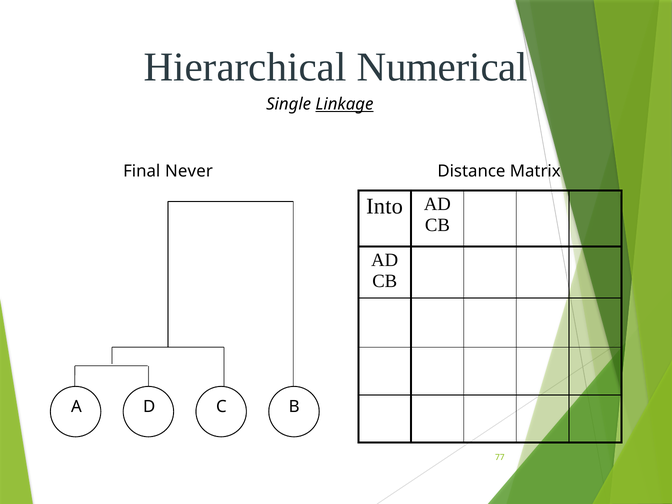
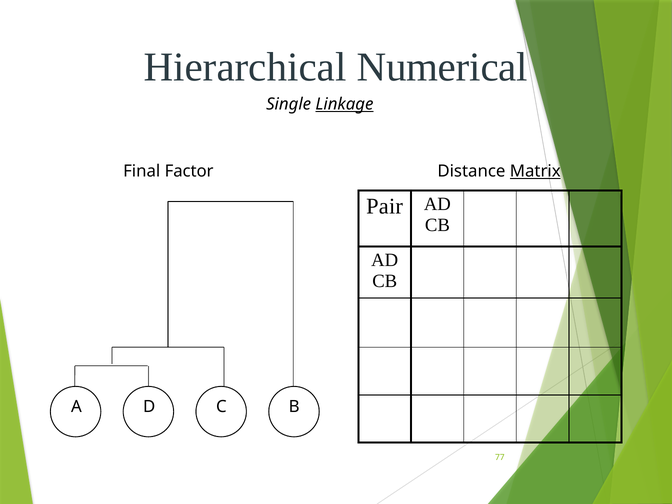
Never: Never -> Factor (189, 171)
Matrix underline: none -> present (535, 171)
Into: Into -> Pair (385, 206)
